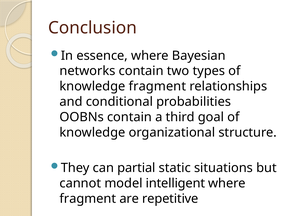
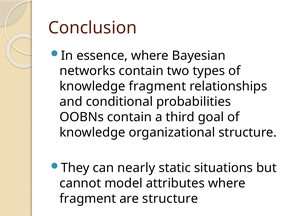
partial: partial -> nearly (136, 168)
intelligent: intelligent -> attributes (175, 183)
are repetitive: repetitive -> structure (170, 199)
